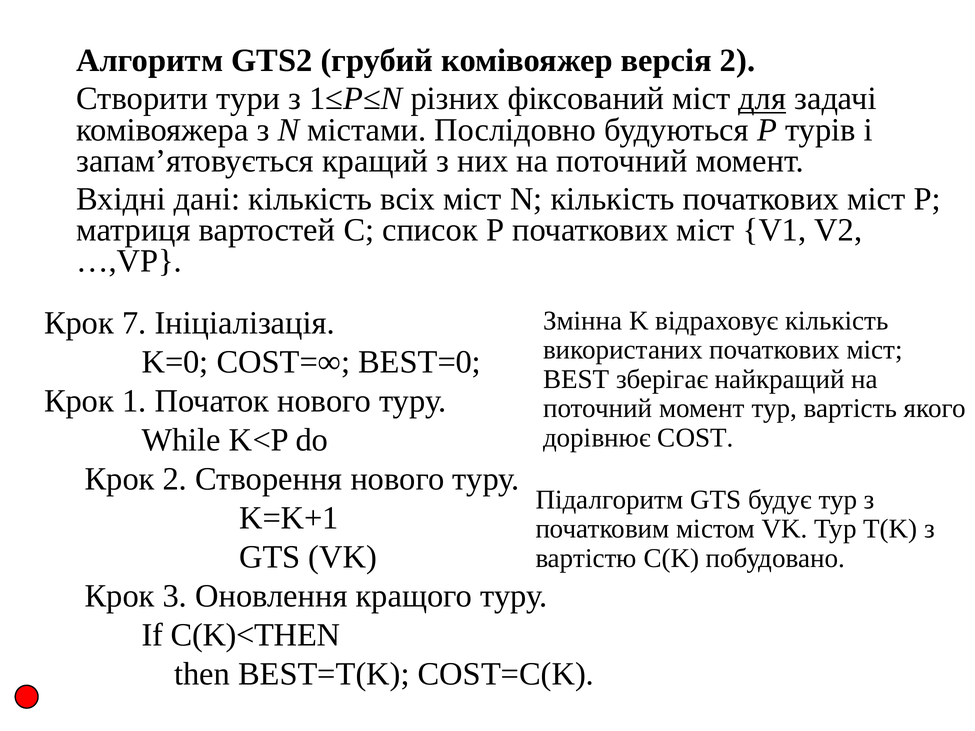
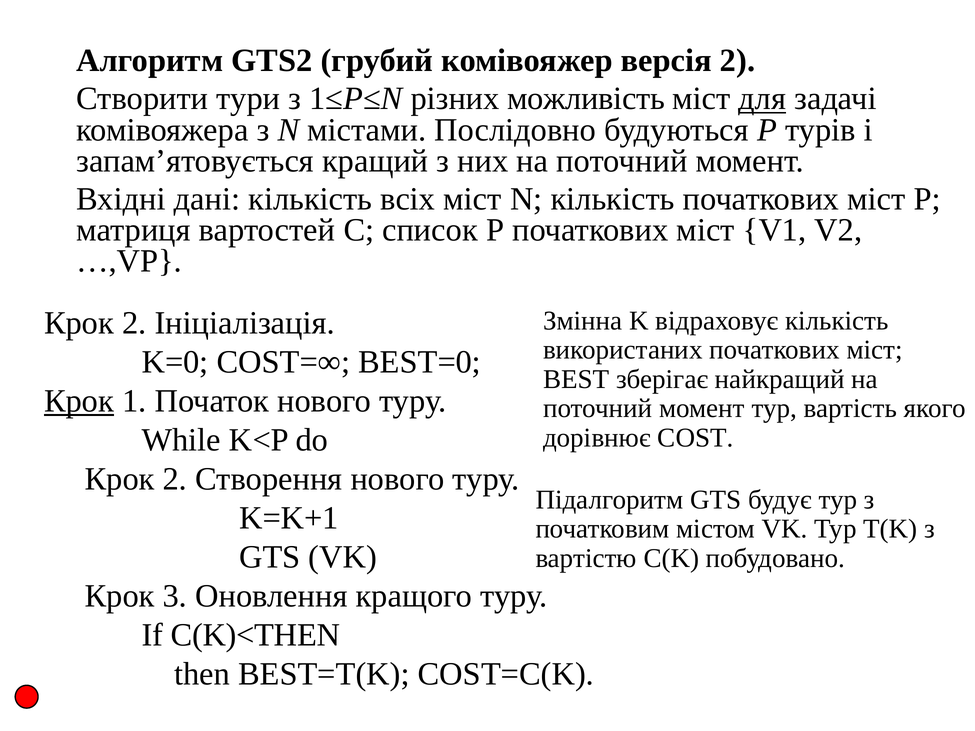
фіксований: фіксований -> можливість (586, 99)
7: 7 -> 2 (134, 323)
Крок underline: none -> present (79, 401)
